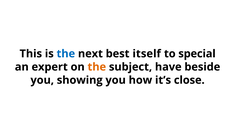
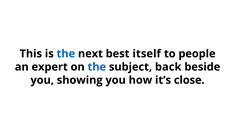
special: special -> people (197, 54)
the colour: orange -> blue (97, 67)
have: have -> back (168, 67)
